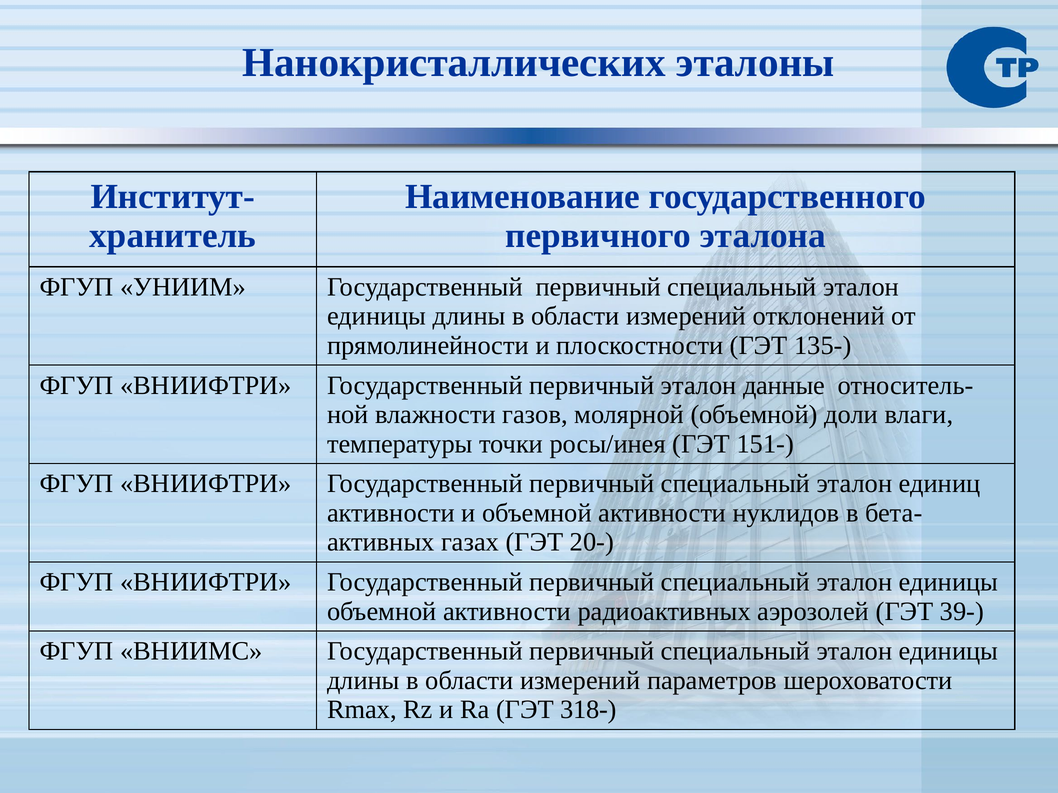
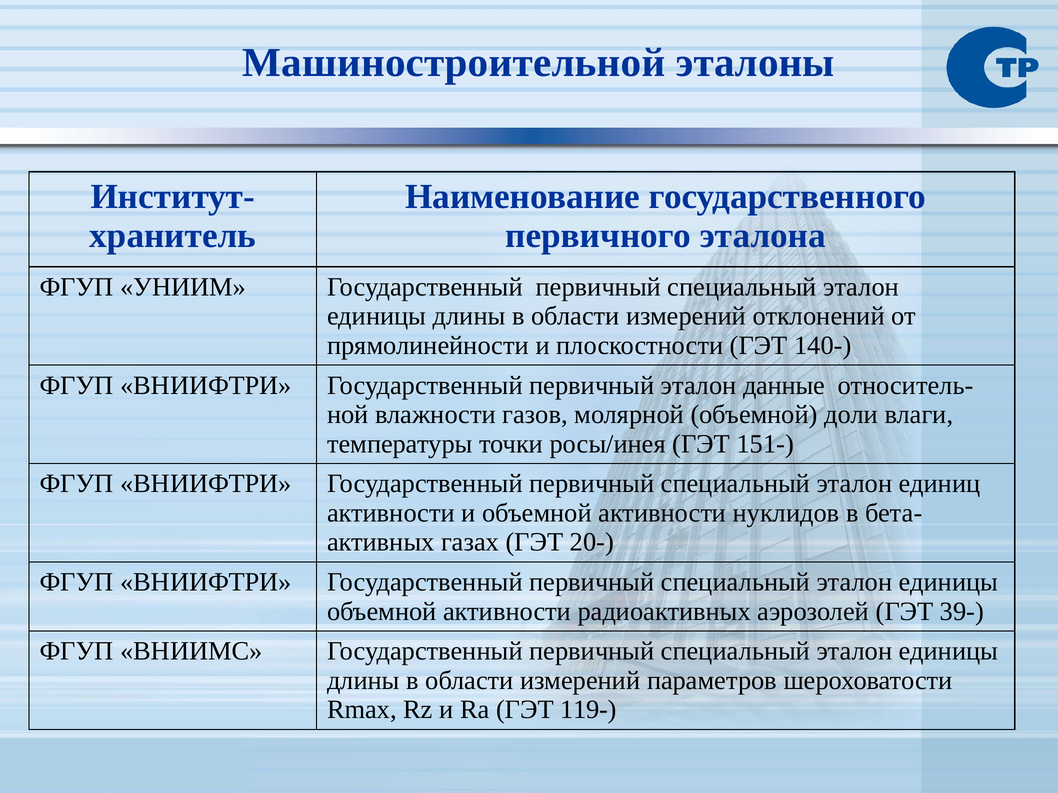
Нанокристаллических: Нанокристаллических -> Машиностроительной (454, 63)
135-: 135- -> 140- (823, 346)
318-: 318- -> 119- (589, 710)
